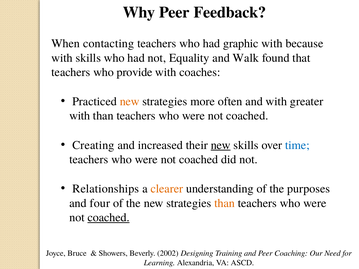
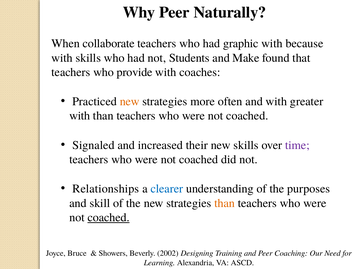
Feedback: Feedback -> Naturally (230, 12)
contacting: contacting -> collaborate (109, 44)
Equality: Equality -> Students (189, 58)
Walk: Walk -> Make (246, 58)
Creating: Creating -> Signaled (93, 145)
new underline: present -> none (221, 145)
time colour: blue -> purple (297, 145)
clearer colour: orange -> blue (167, 189)
four: four -> skill (100, 203)
